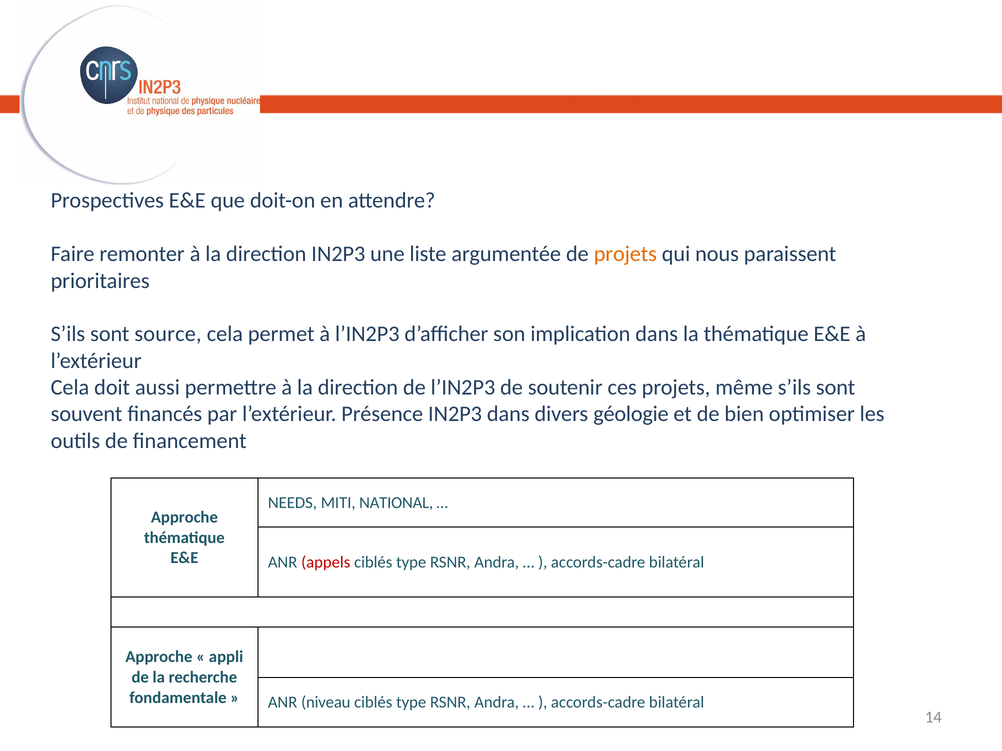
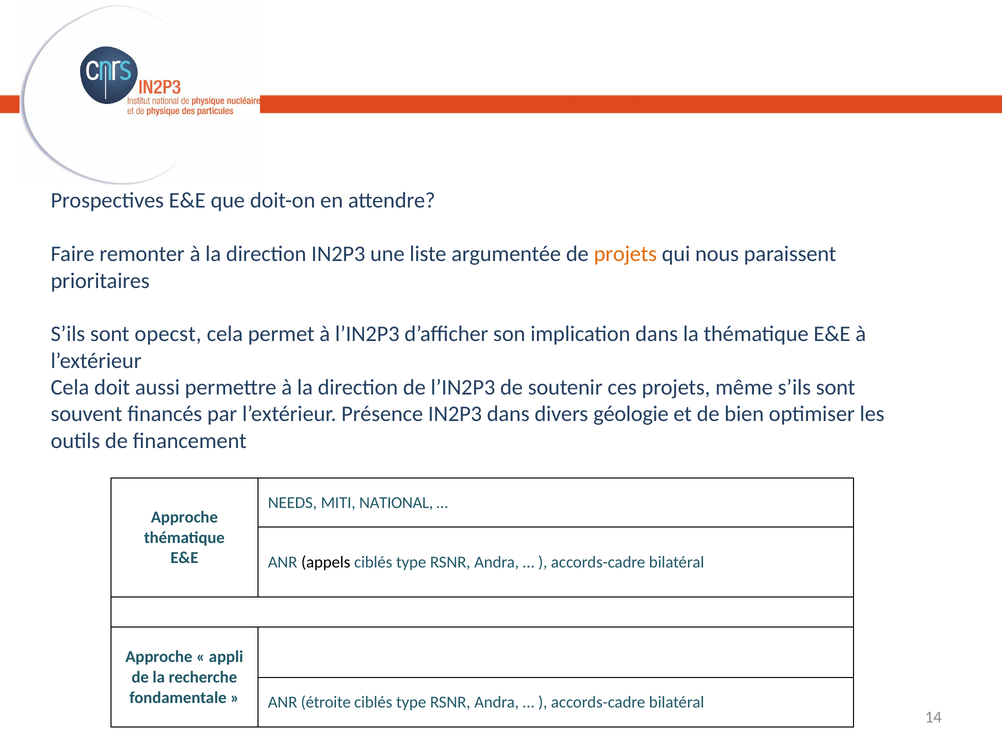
source: source -> opecst (168, 334)
appels colour: red -> black (326, 563)
niveau: niveau -> étroite (326, 703)
